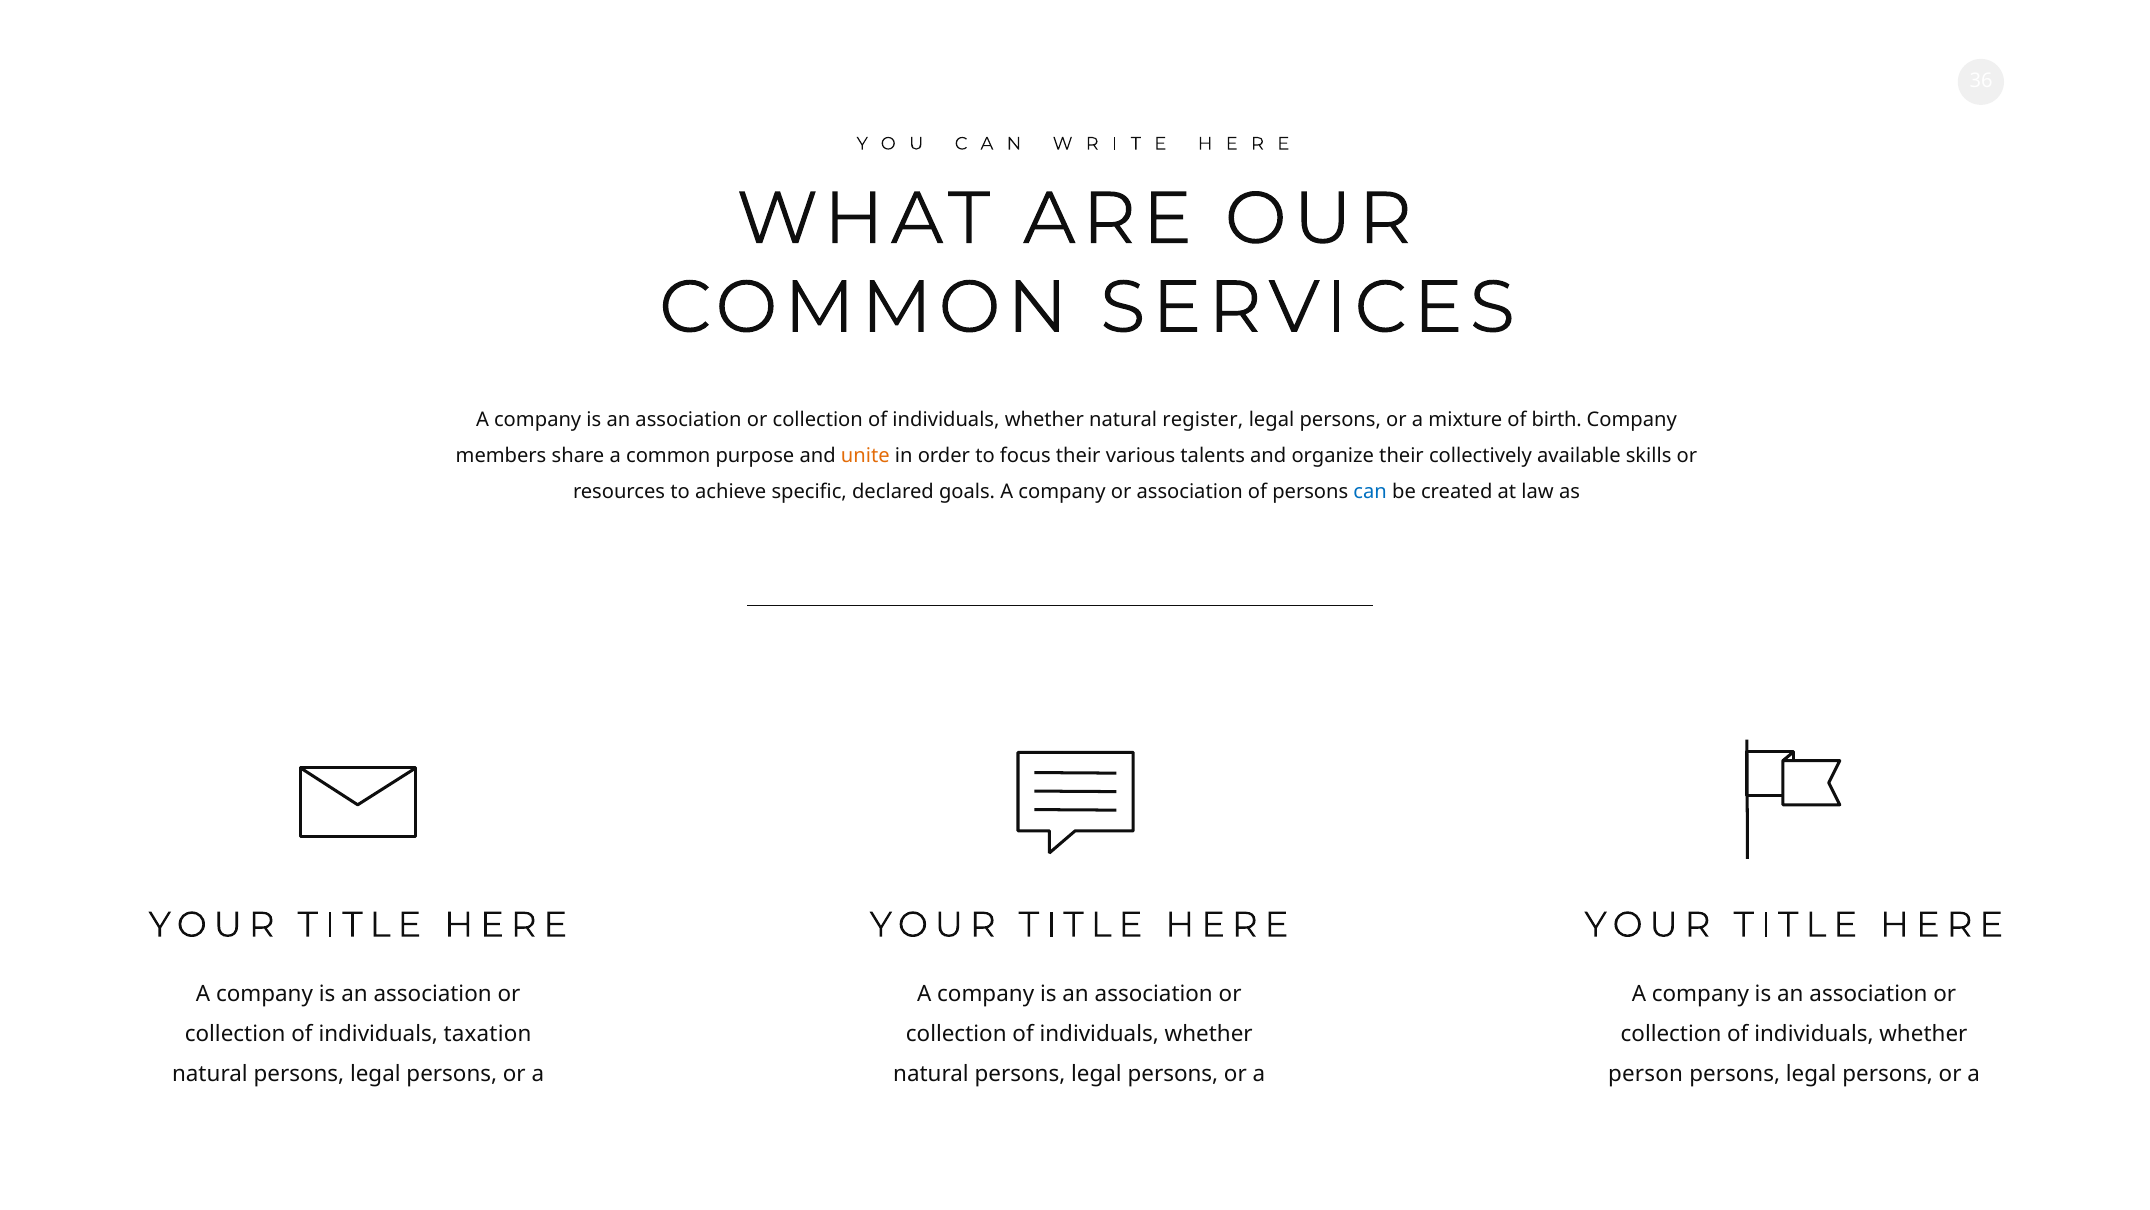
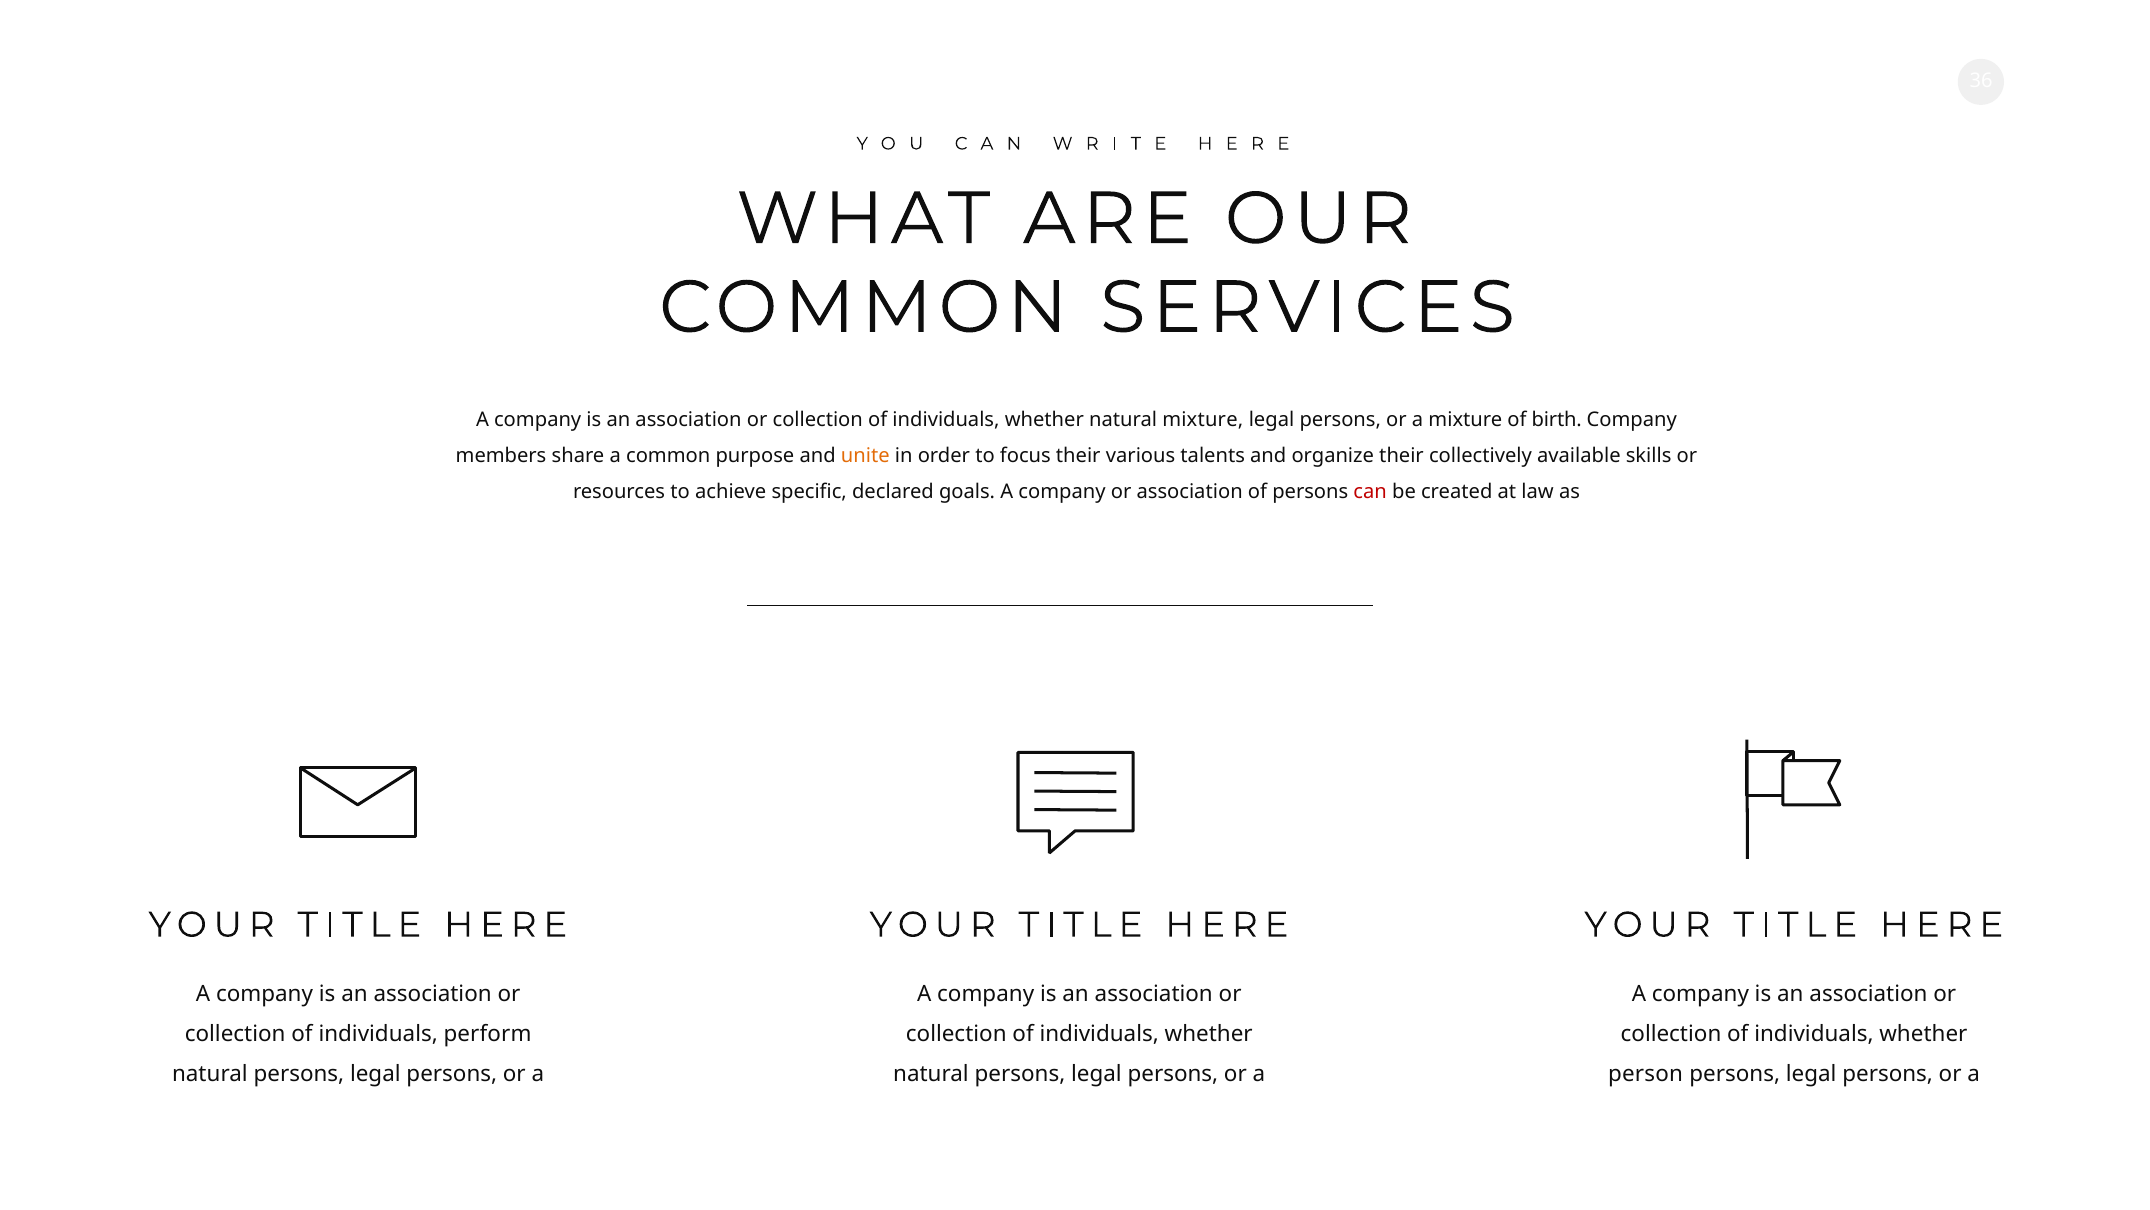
natural register: register -> mixture (1203, 420)
can colour: blue -> red (1370, 492)
taxation: taxation -> perform (488, 1034)
